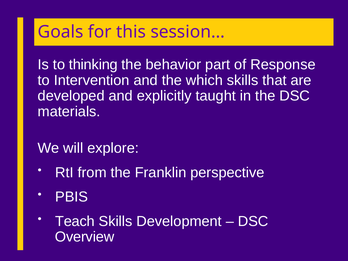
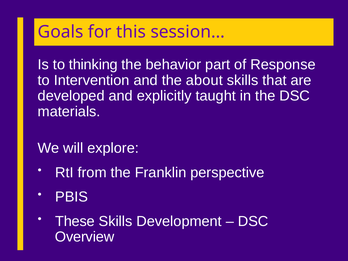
which: which -> about (204, 80)
Teach: Teach -> These (75, 221)
